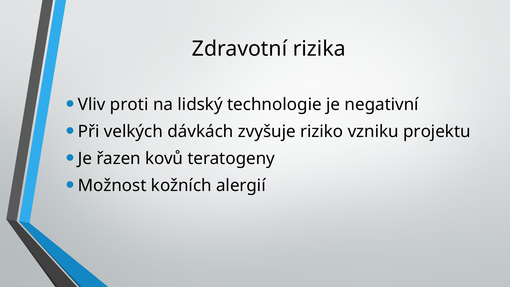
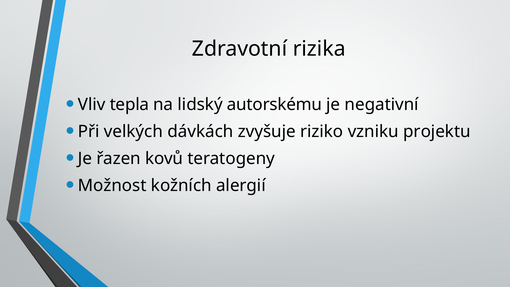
proti: proti -> tepla (129, 104)
technologie: technologie -> autorskému (275, 104)
